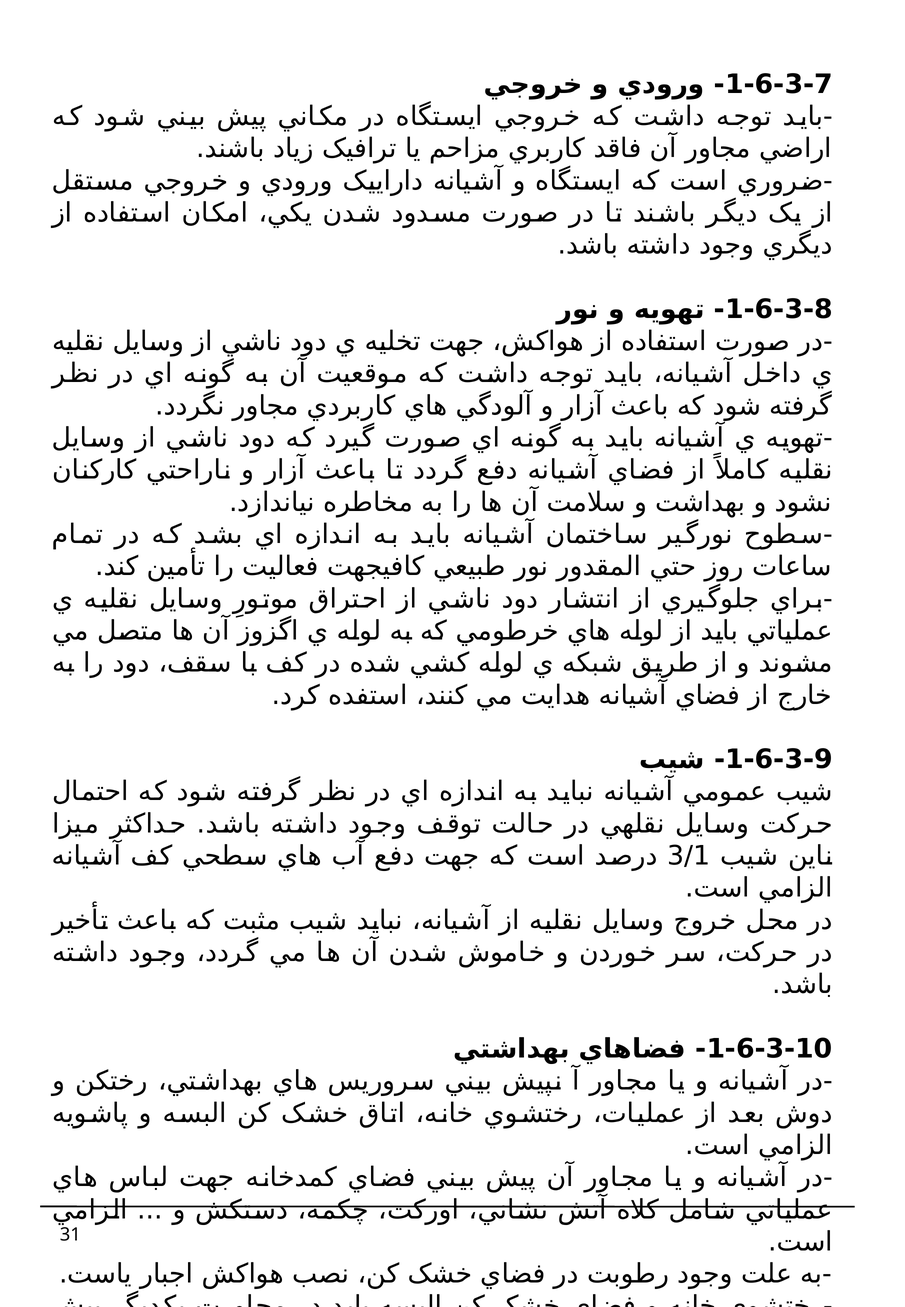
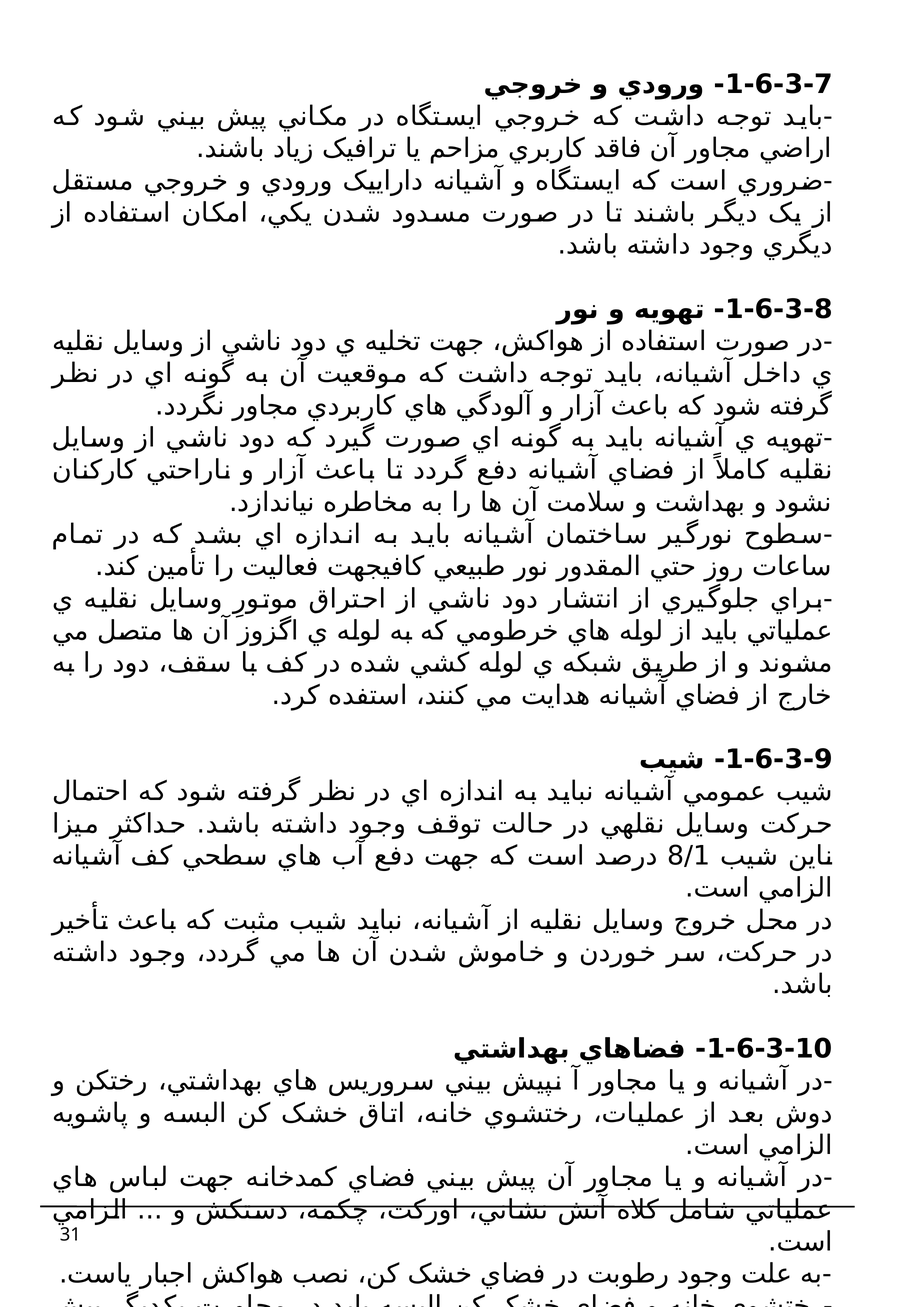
3/1: 3/1 -> 8/1 (689, 856)
